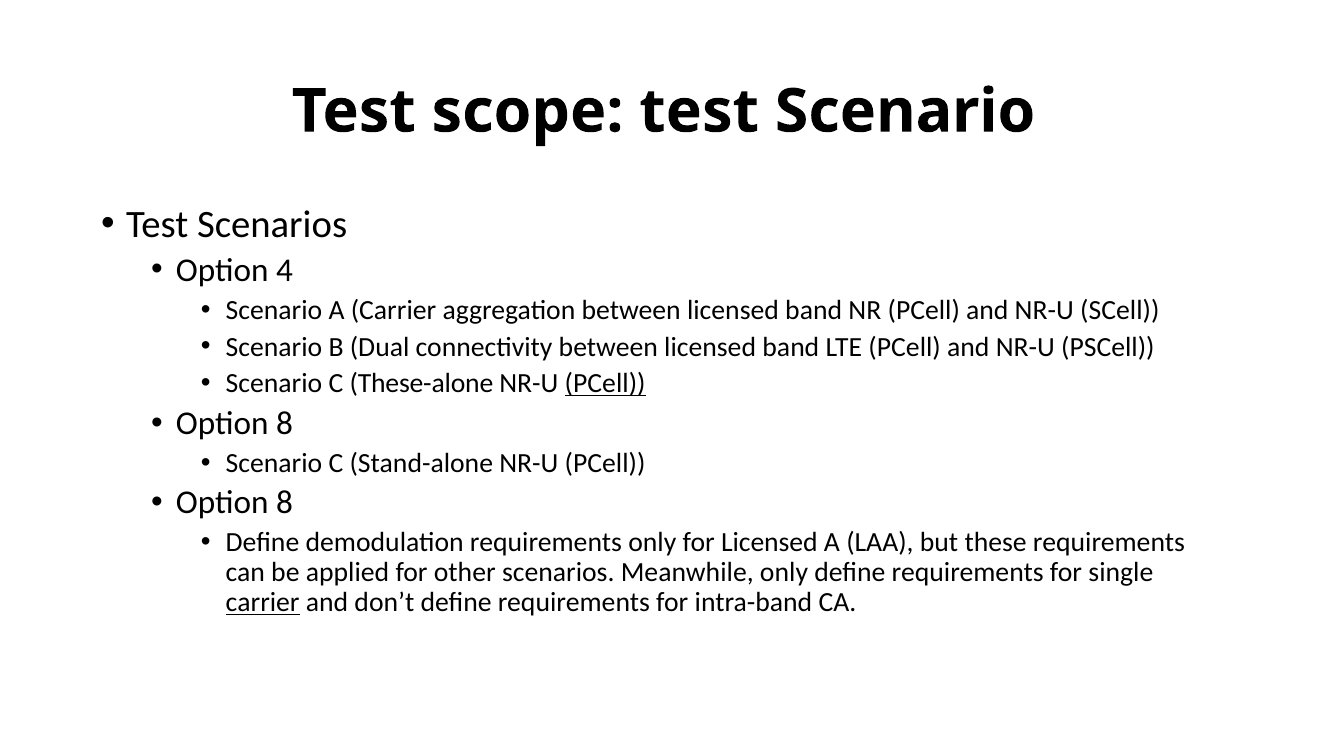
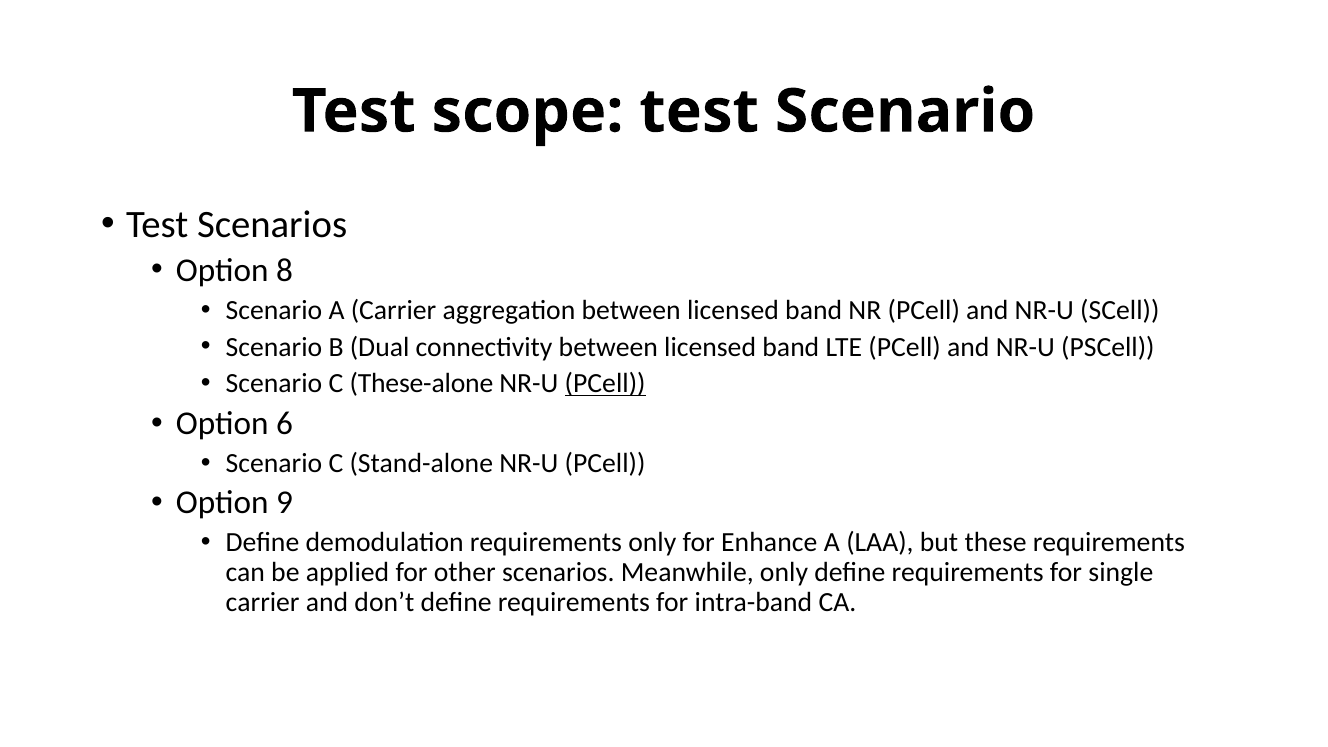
4: 4 -> 8 (284, 270)
8: 8 -> 6 (284, 423)
8: 8 -> 9 (284, 503)
for Licensed: Licensed -> Enhance (769, 543)
carrier underline: present -> none (263, 603)
